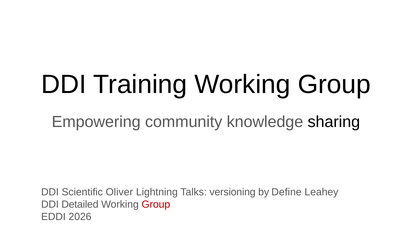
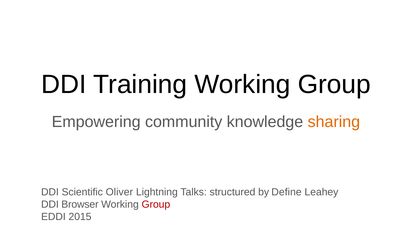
sharing colour: black -> orange (334, 122)
versioning: versioning -> structured (232, 192)
Detailed: Detailed -> Browser (80, 204)
2026: 2026 -> 2015 (80, 217)
